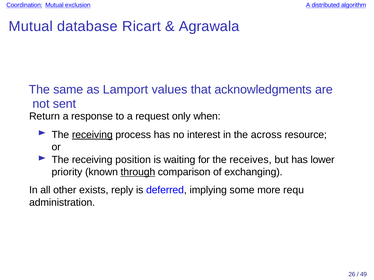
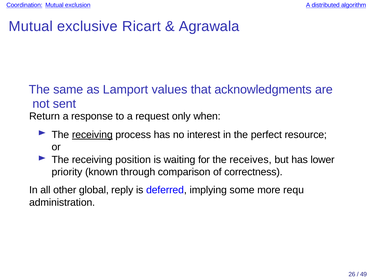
database: database -> exclusive (87, 26)
across: across -> perfect (266, 135)
through underline: present -> none (138, 173)
exchanging: exchanging -> correctness (253, 173)
exists: exists -> global (94, 191)
